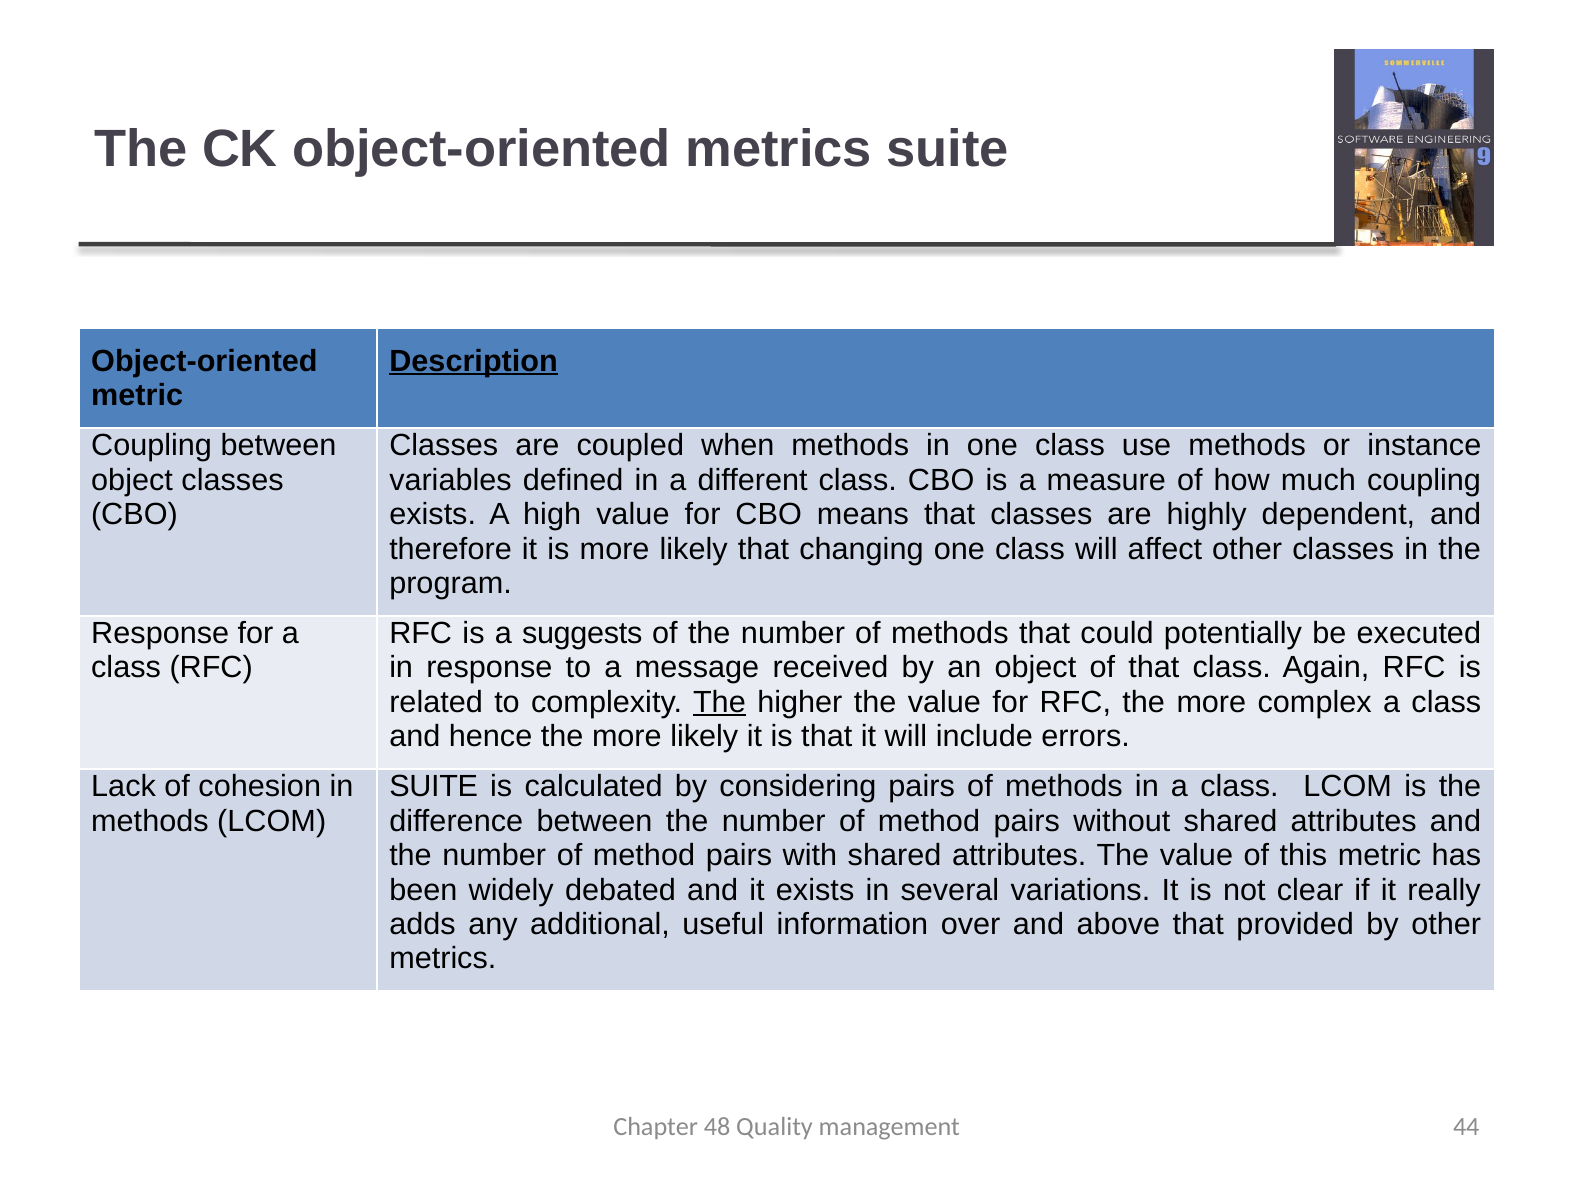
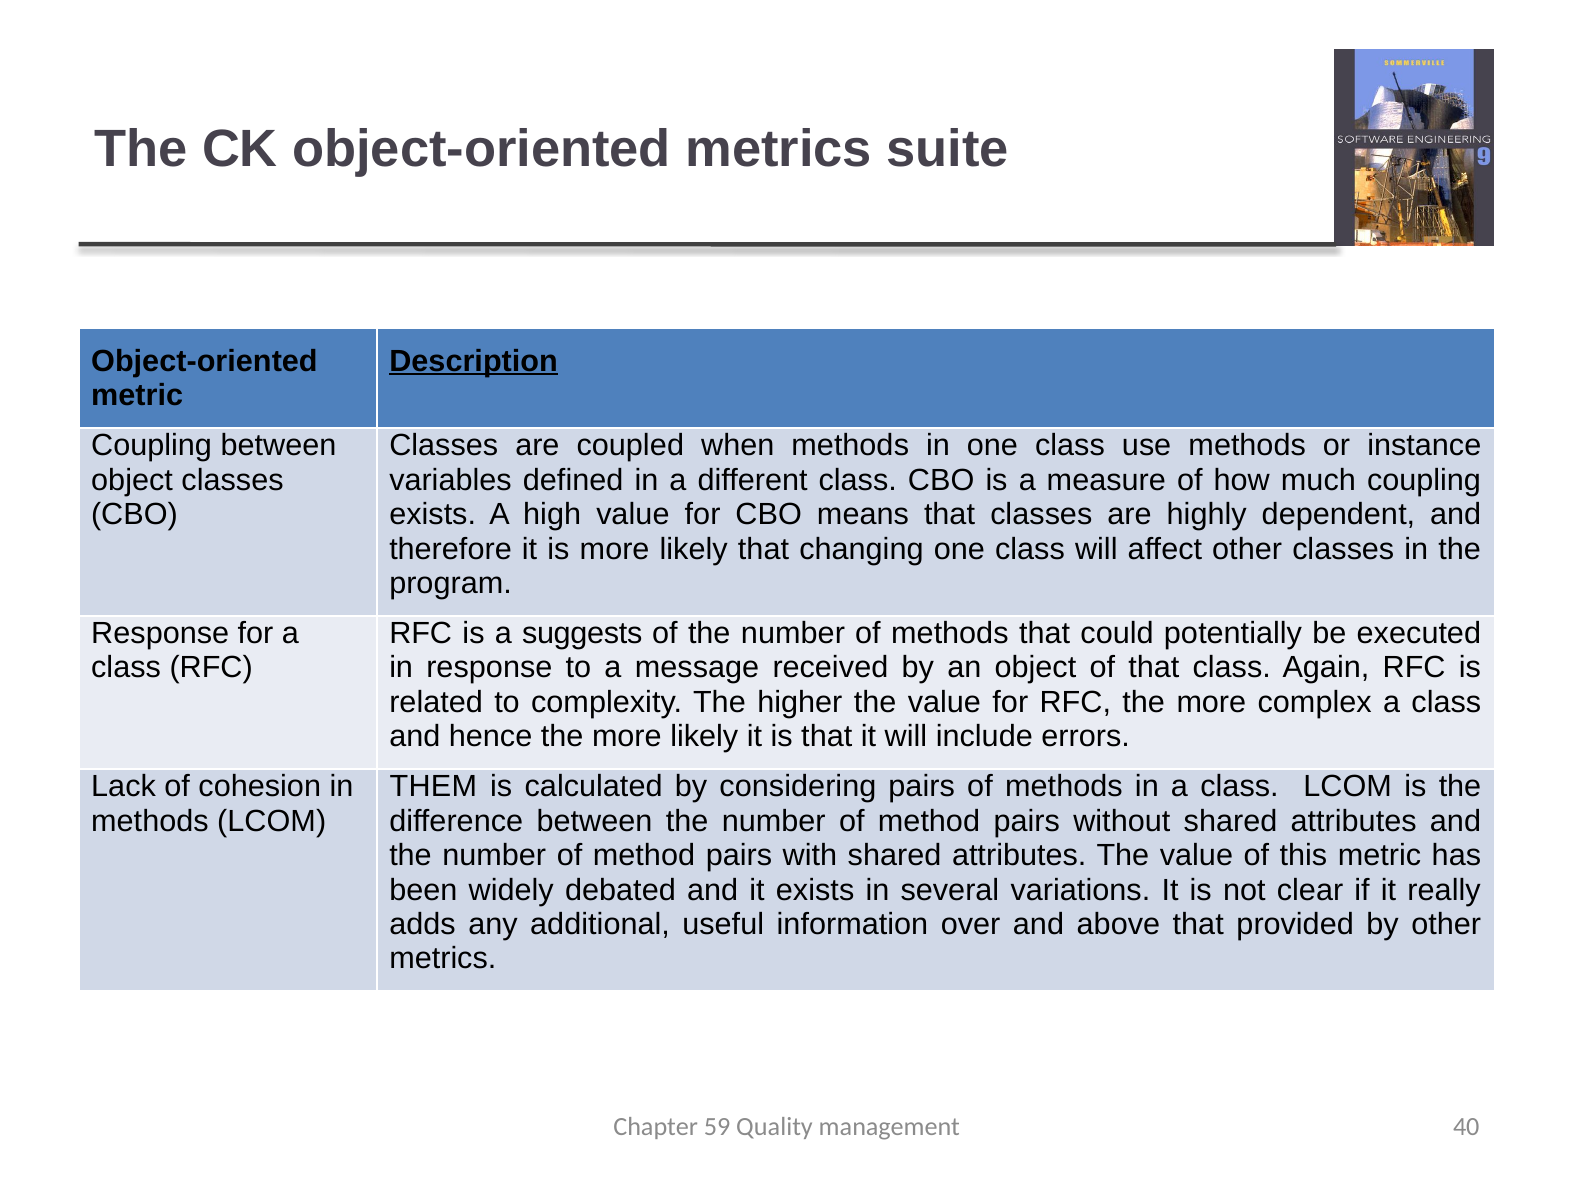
The underline: present -> none (719, 703)
SUITE: SUITE -> THEM (433, 787)
48: 48 -> 59 (717, 1127)
44: 44 -> 40 (1466, 1127)
